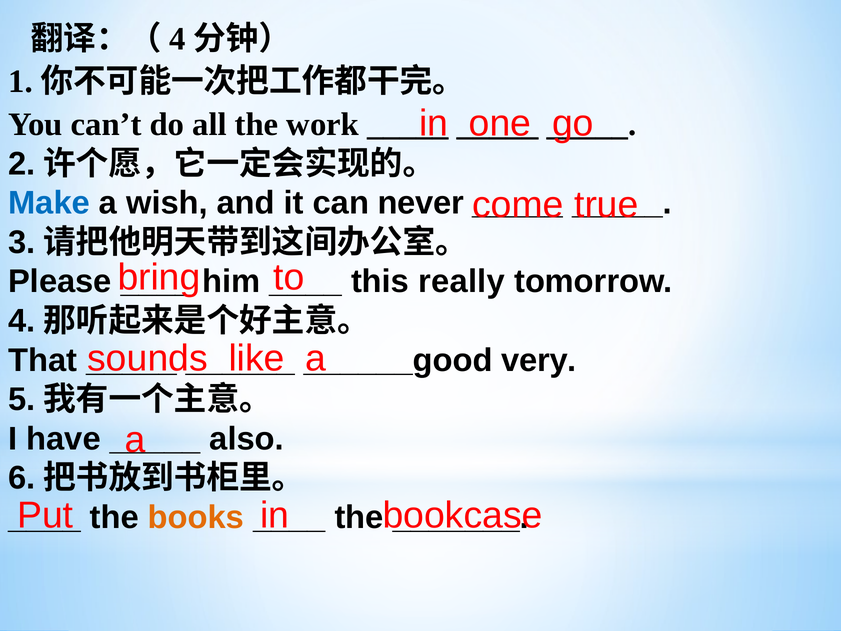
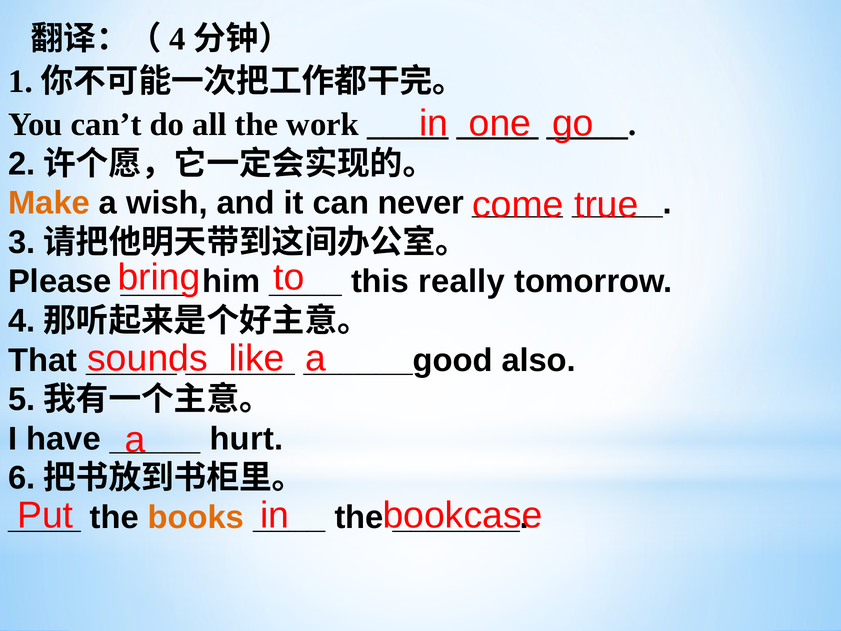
Make colour: blue -> orange (49, 203)
very: very -> also (539, 360)
also: also -> hurt (247, 439)
